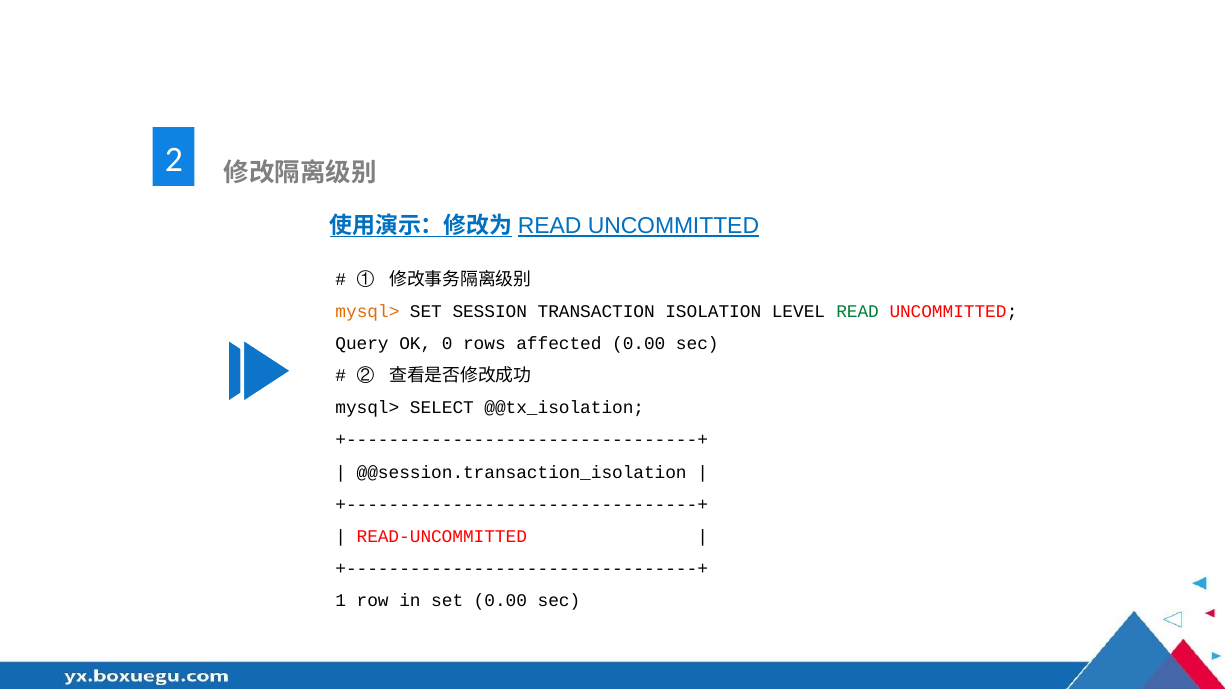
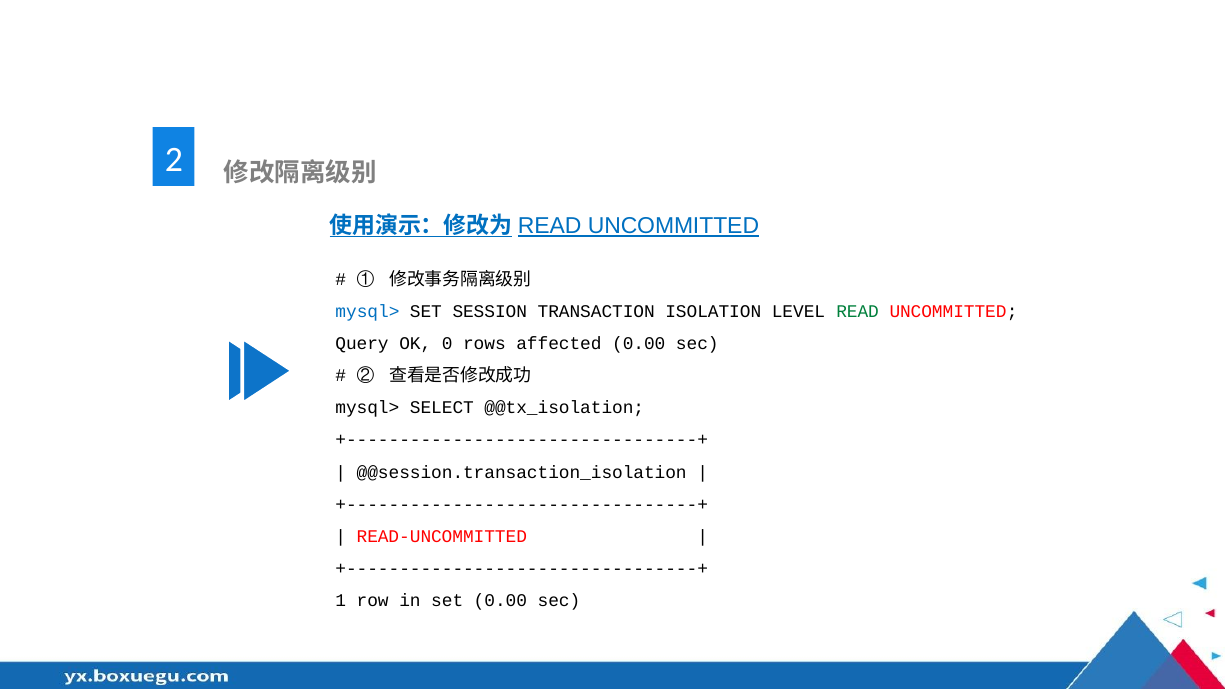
mysql> colour: orange -> blue (367, 312)
